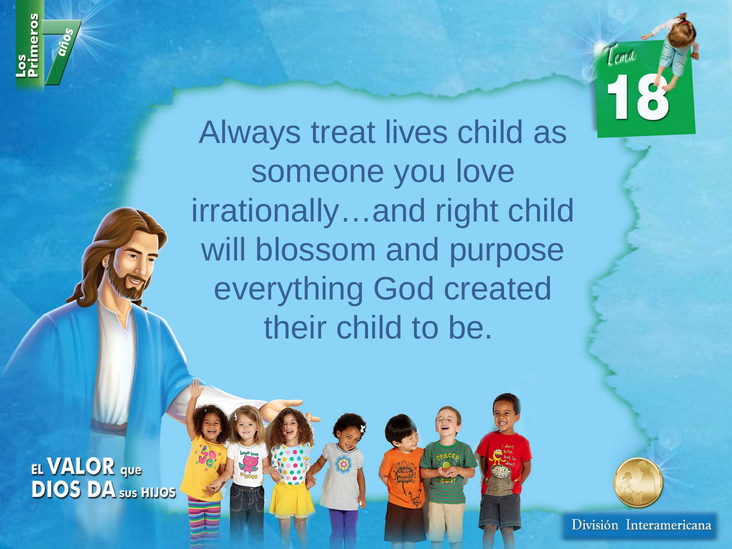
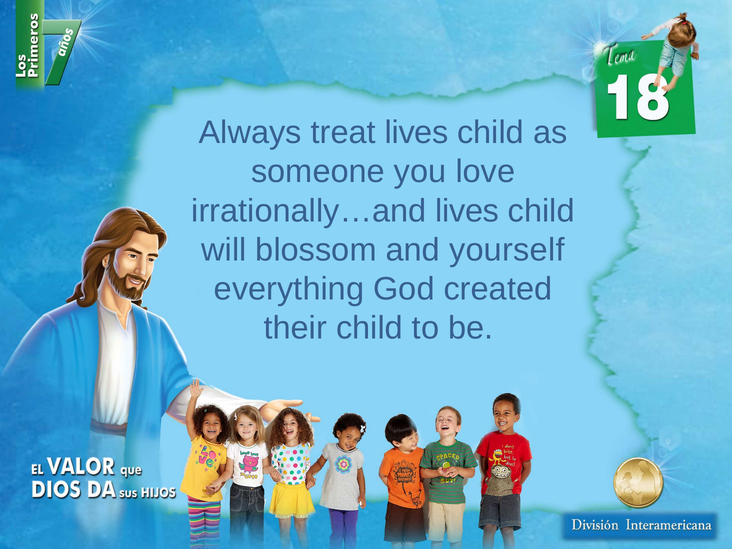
irrationally…and right: right -> lives (467, 211)
purpose: purpose -> yourself (507, 250)
